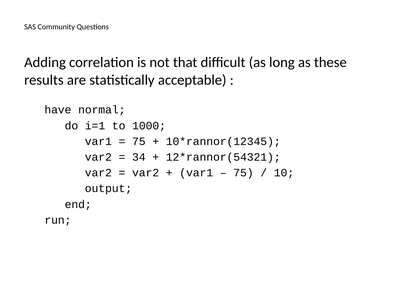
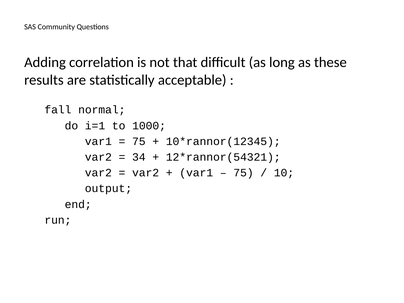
have: have -> fall (58, 110)
